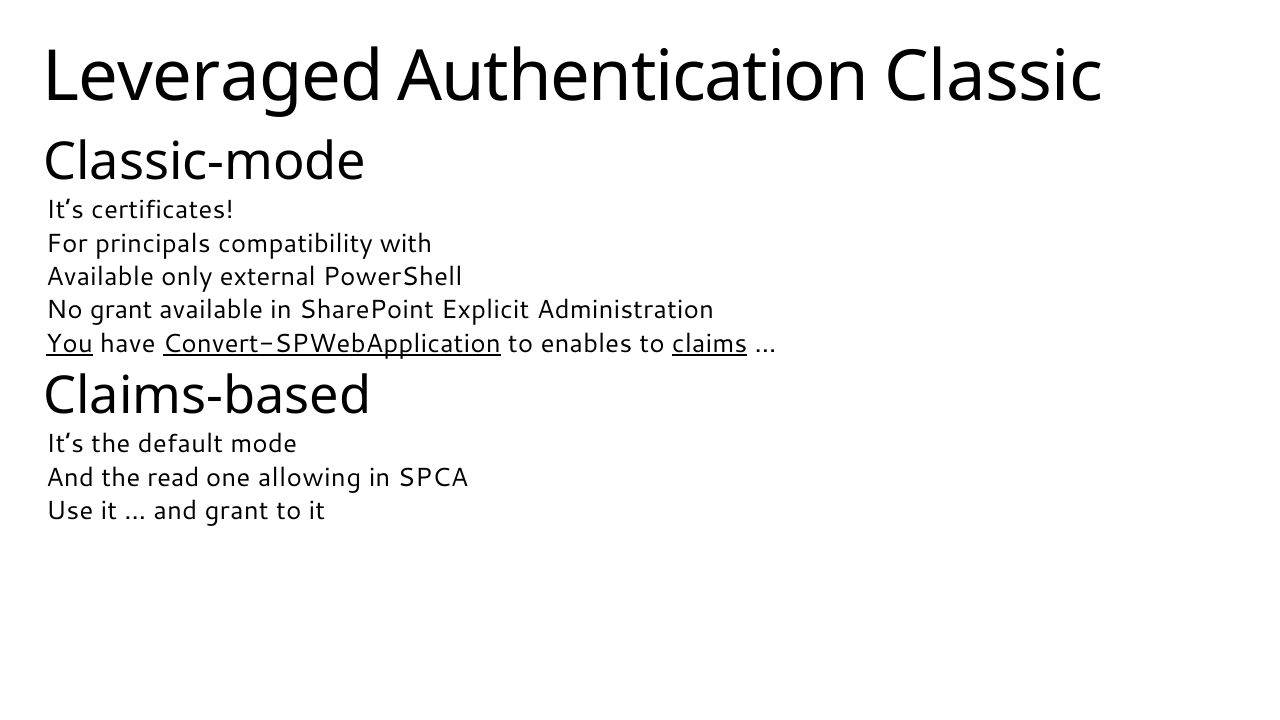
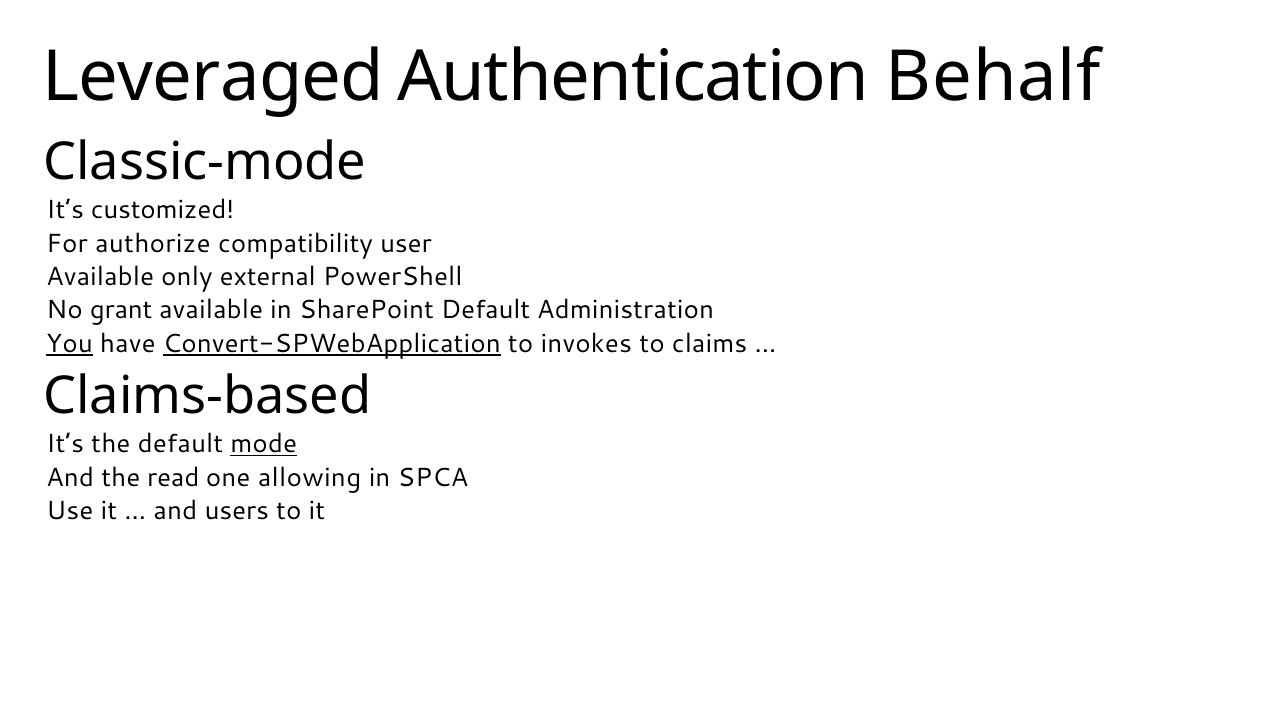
Classic: Classic -> Behalf (993, 77)
certificates: certificates -> customized (163, 210)
principals: principals -> authorize (153, 243)
with: with -> user (406, 243)
SharePoint Explicit: Explicit -> Default (486, 310)
enables: enables -> invokes (586, 344)
claims underline: present -> none (710, 344)
mode underline: none -> present (264, 444)
and grant: grant -> users (237, 511)
